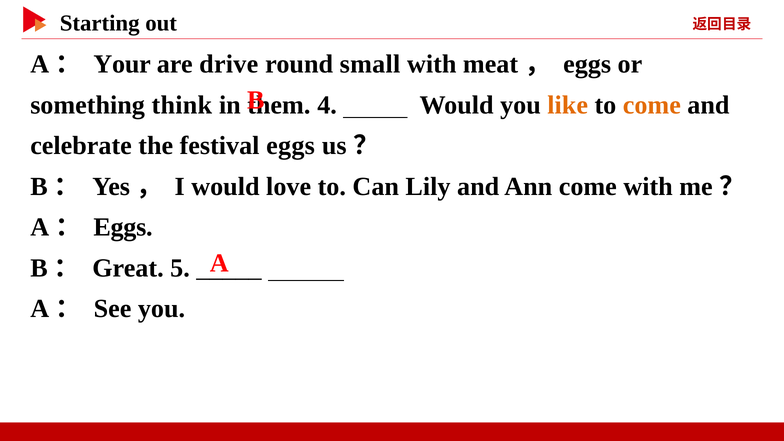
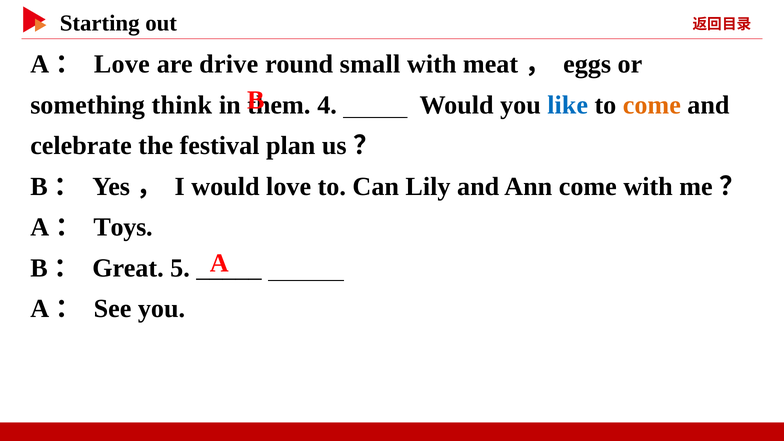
Your: Your -> Love (122, 64)
like colour: orange -> blue (568, 105)
festival eggs: eggs -> plan (291, 146)
Eggs: Eggs -> Toys (123, 227)
